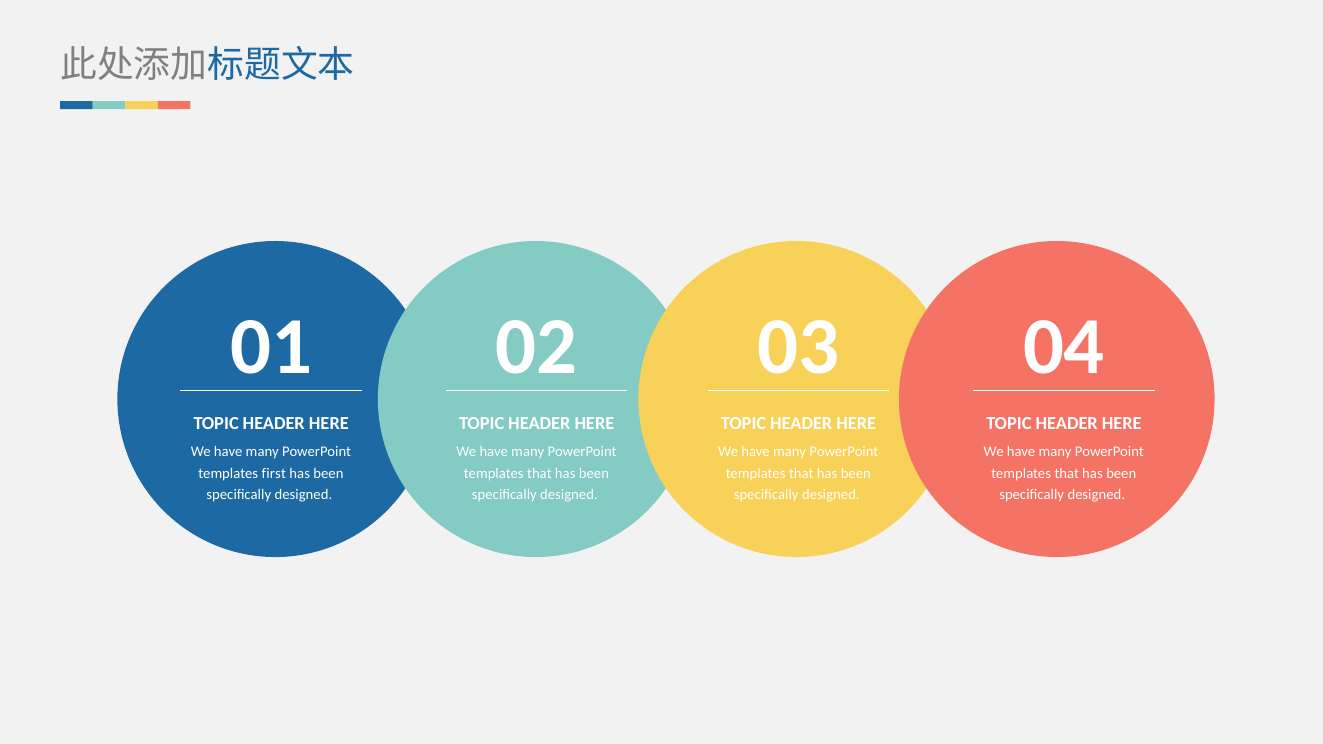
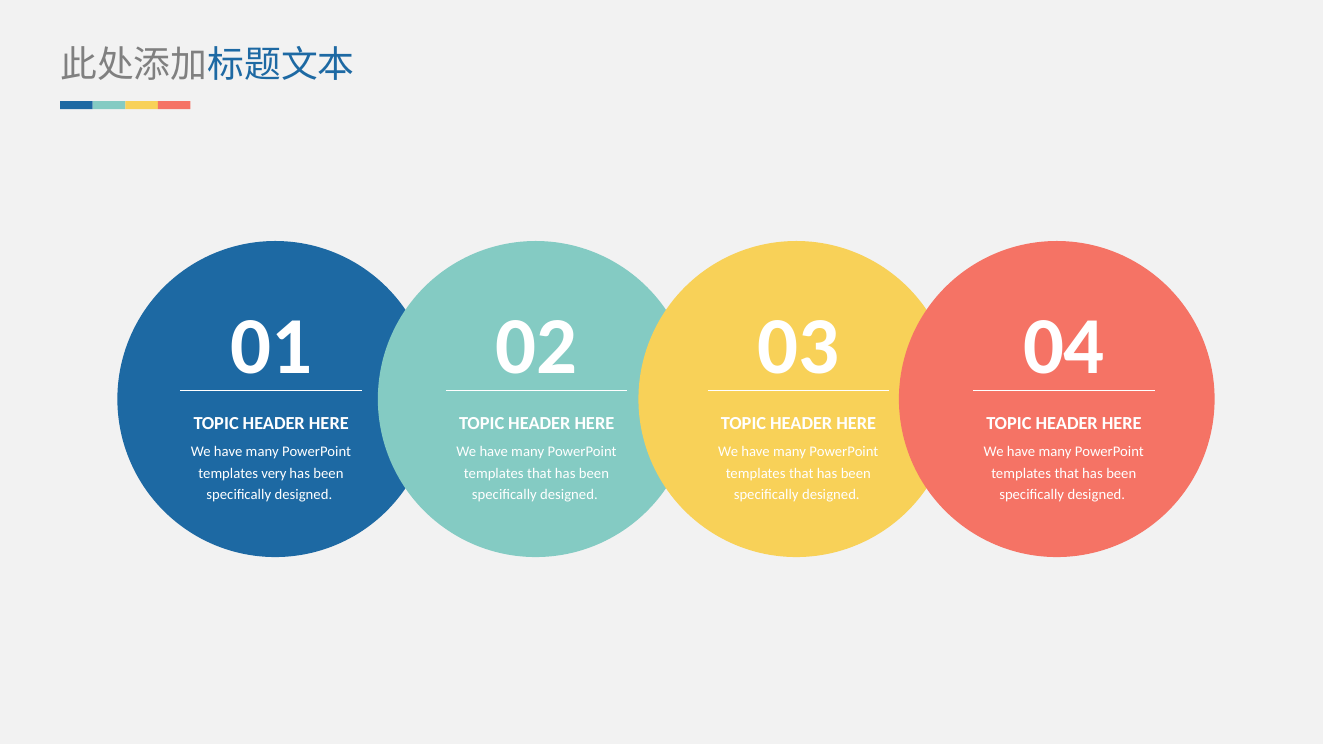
first: first -> very (274, 473)
